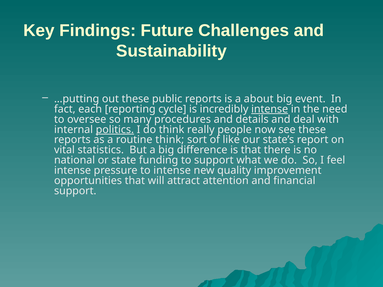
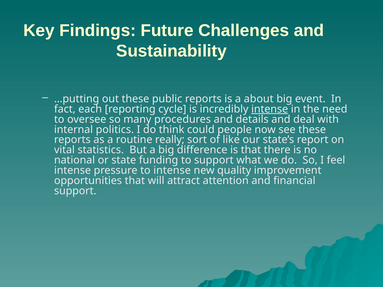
politics underline: present -> none (115, 130)
really: really -> could (201, 130)
routine think: think -> really (170, 140)
